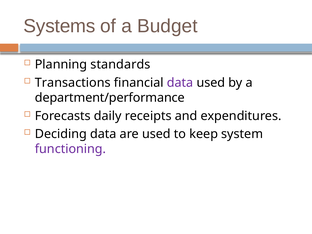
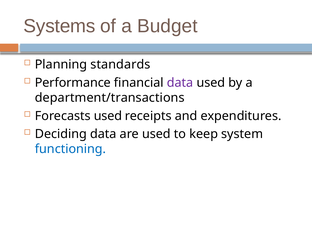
Transactions: Transactions -> Performance (73, 83)
department/performance: department/performance -> department/transactions (110, 98)
Forecasts daily: daily -> used (108, 116)
functioning colour: purple -> blue (70, 149)
